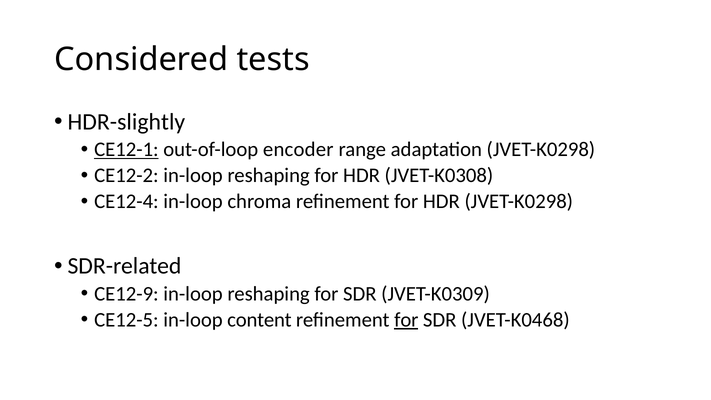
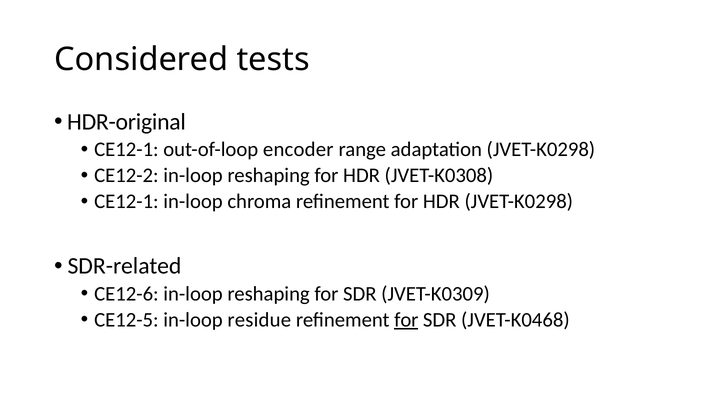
HDR-slightly: HDR-slightly -> HDR-original (127, 122)
CE12-1 underline: present -> none (126, 149)
CE12-4: CE12-4 -> CE12-1 (126, 202)
CE12-9: CE12-9 -> CE12-6 (126, 294)
content: content -> residue (259, 320)
